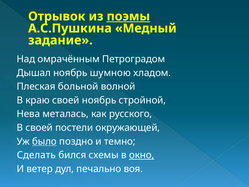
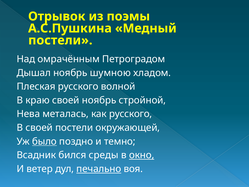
поэмы underline: present -> none (128, 16)
задание: задание -> постели (60, 40)
Плеская больной: больной -> русского (78, 86)
Сделать: Сделать -> Всадник (36, 155)
схемы: схемы -> среды (104, 155)
печально underline: none -> present (99, 169)
